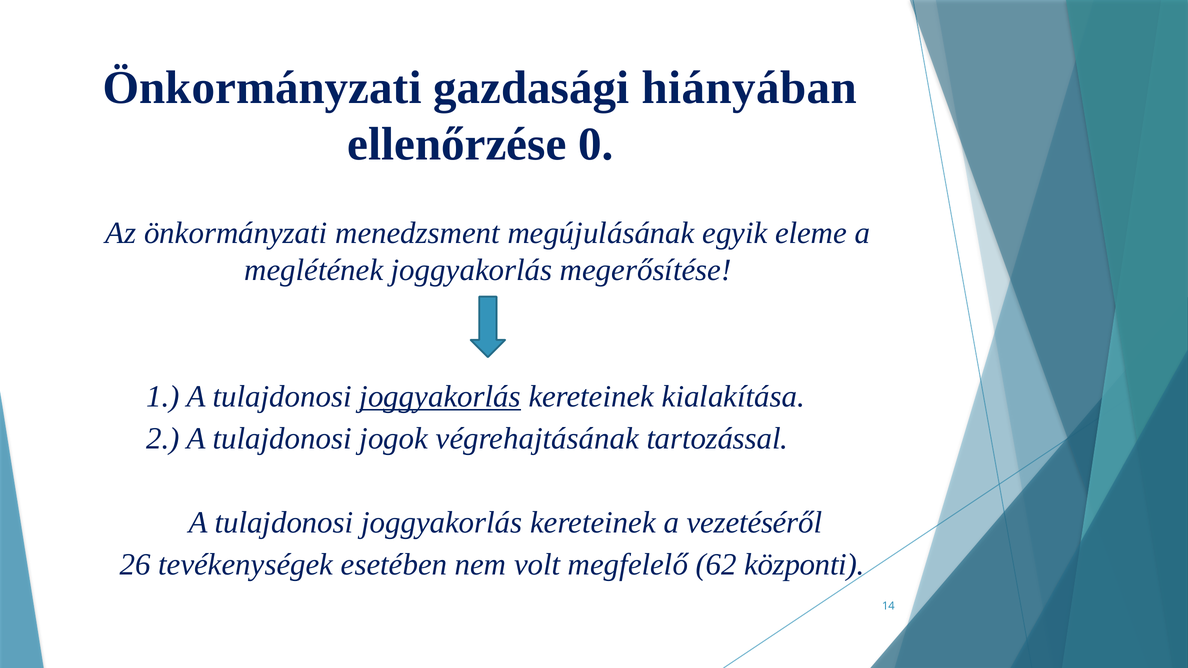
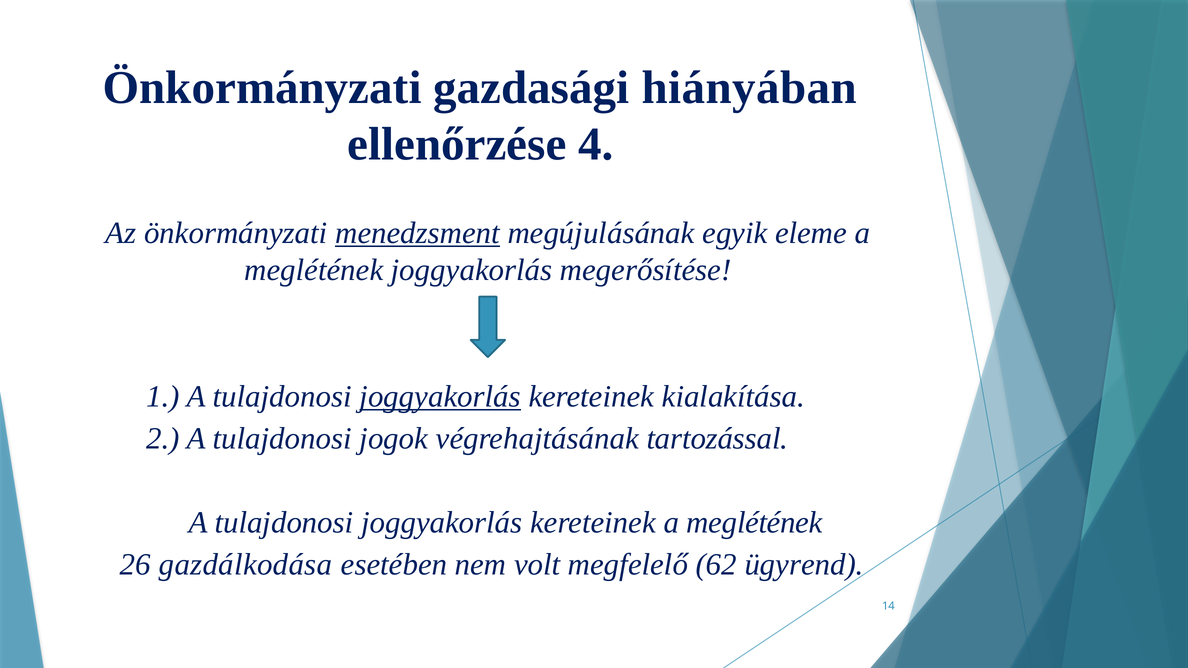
0: 0 -> 4 (596, 144)
menedzsment underline: none -> present (418, 233)
kereteinek a vezetéséről: vezetéséről -> meglétének (755, 523)
tevékenységek: tevékenységek -> gazdálkodása (246, 565)
központi: központi -> ügyrend (804, 565)
